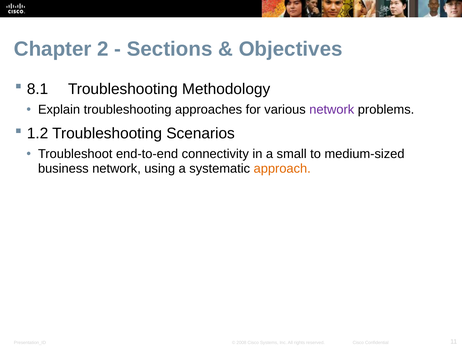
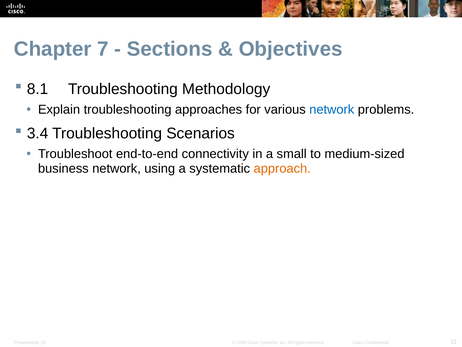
2: 2 -> 7 (103, 49)
network colour: purple -> blue (332, 109)
1.2: 1.2 -> 3.4 (38, 133)
